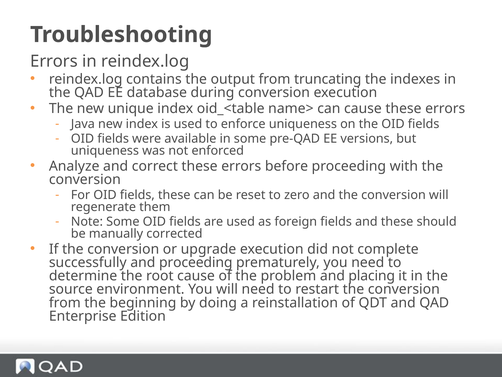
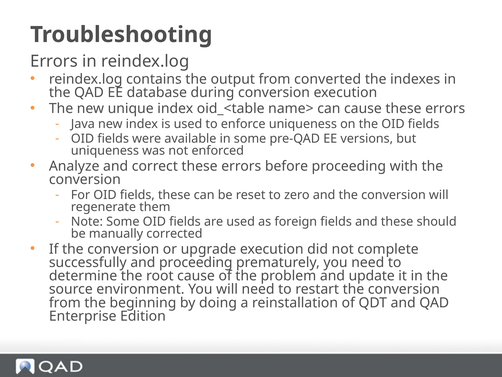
truncating: truncating -> converted (328, 79)
placing: placing -> update (372, 276)
